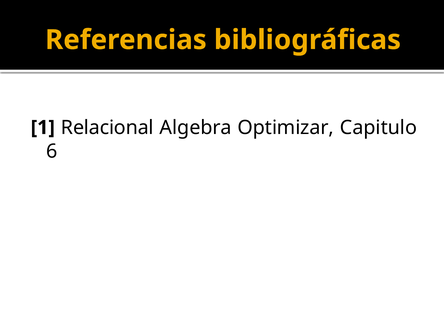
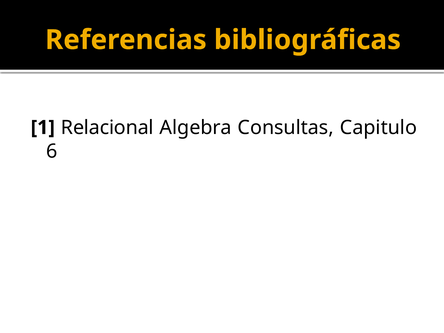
Optimizar: Optimizar -> Consultas (286, 128)
